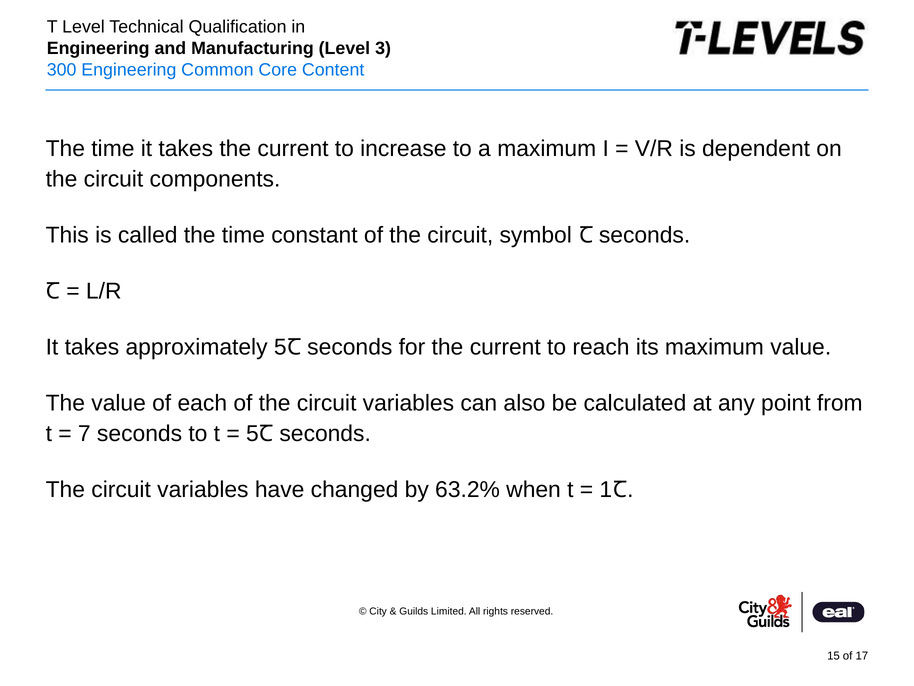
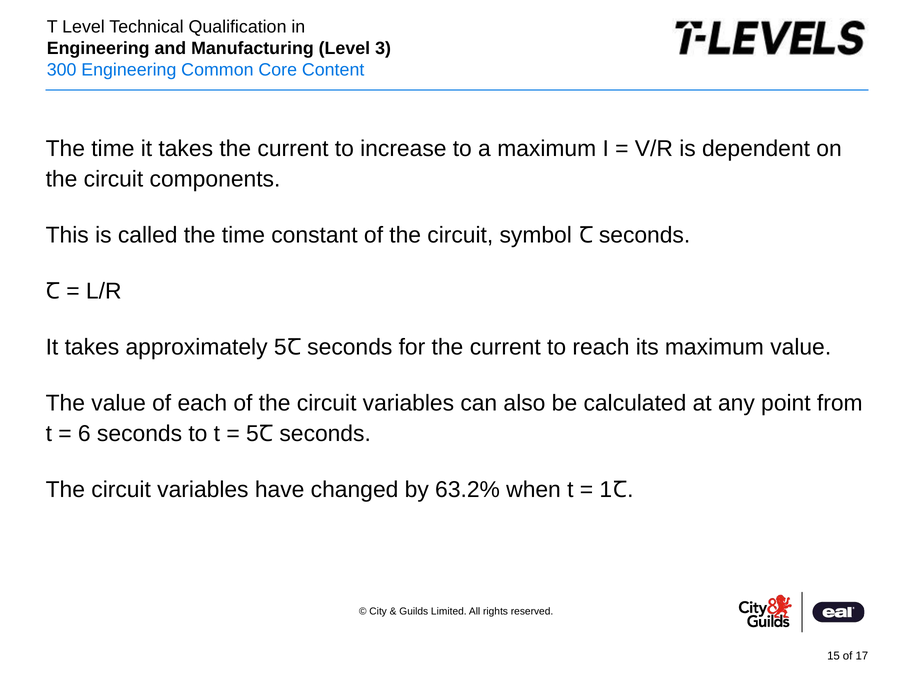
7: 7 -> 6 (84, 433)
